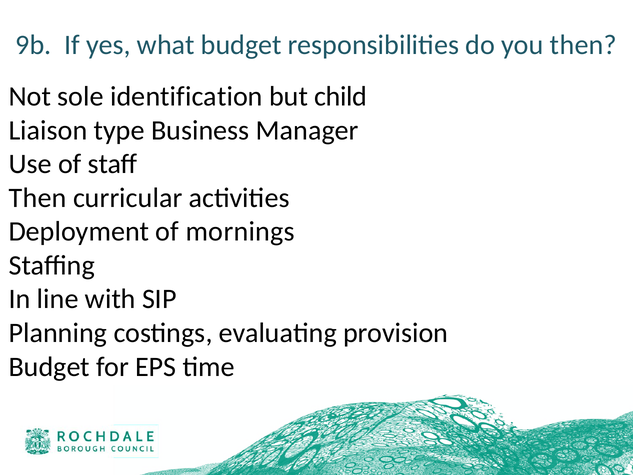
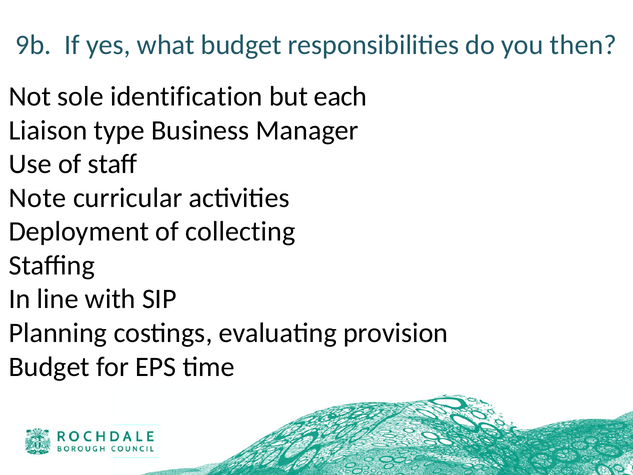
child: child -> each (341, 96)
Then: Then -> Note (38, 198)
mornings: mornings -> collecting (240, 232)
